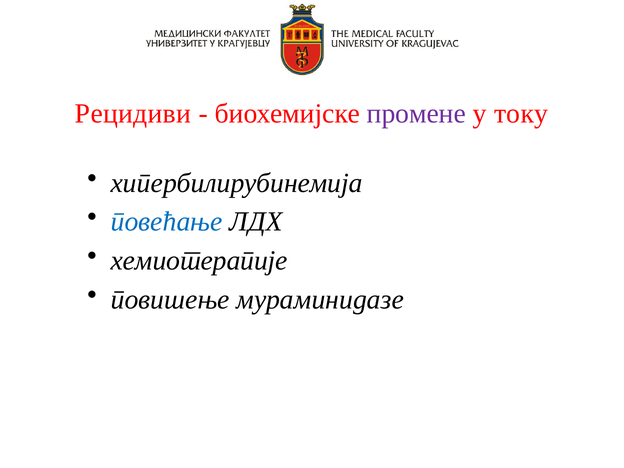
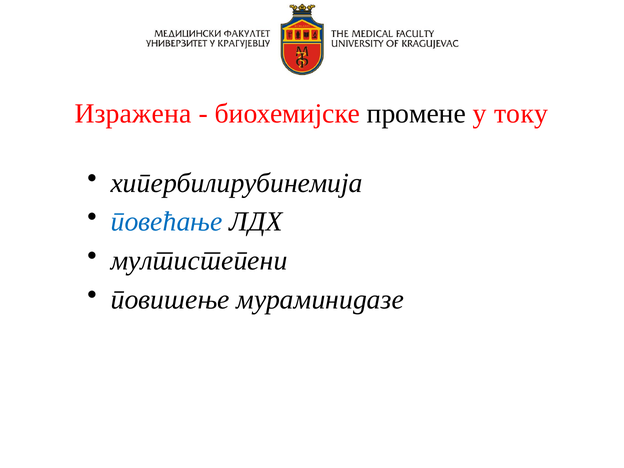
Рецидиви: Рецидиви -> Изражена (133, 113)
промене colour: purple -> black (416, 113)
хемиотерапије: хемиотерапије -> мултистепени (199, 261)
